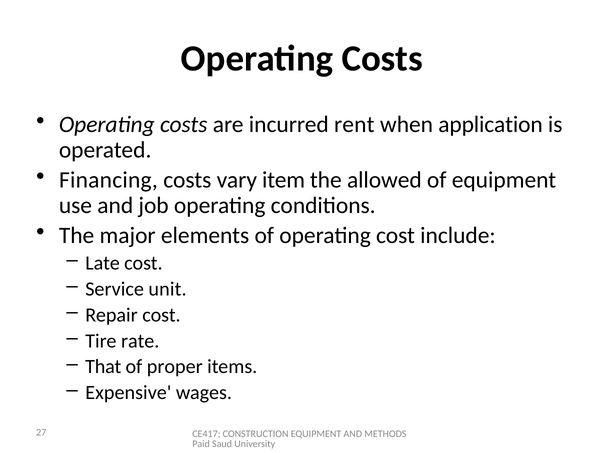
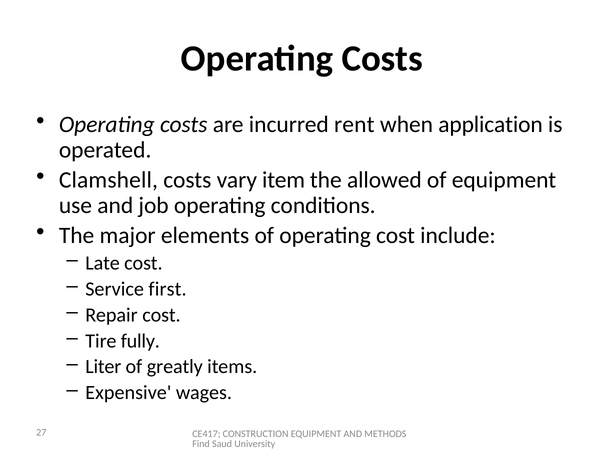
Financing: Financing -> Clamshell (108, 180)
unit: unit -> first (168, 289)
rate: rate -> fully (140, 341)
That: That -> Liter (103, 367)
proper: proper -> greatly (175, 367)
Paid: Paid -> Find (201, 444)
